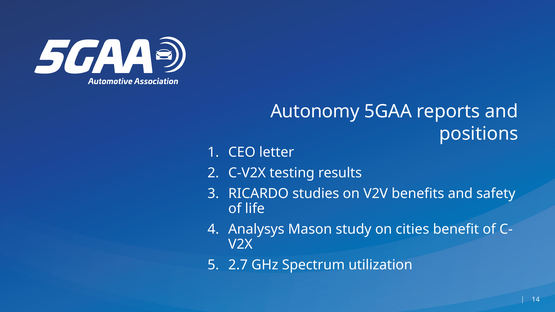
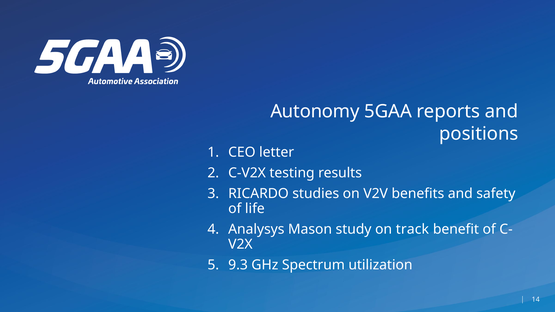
cities: cities -> track (412, 229)
2.7: 2.7 -> 9.3 (238, 265)
